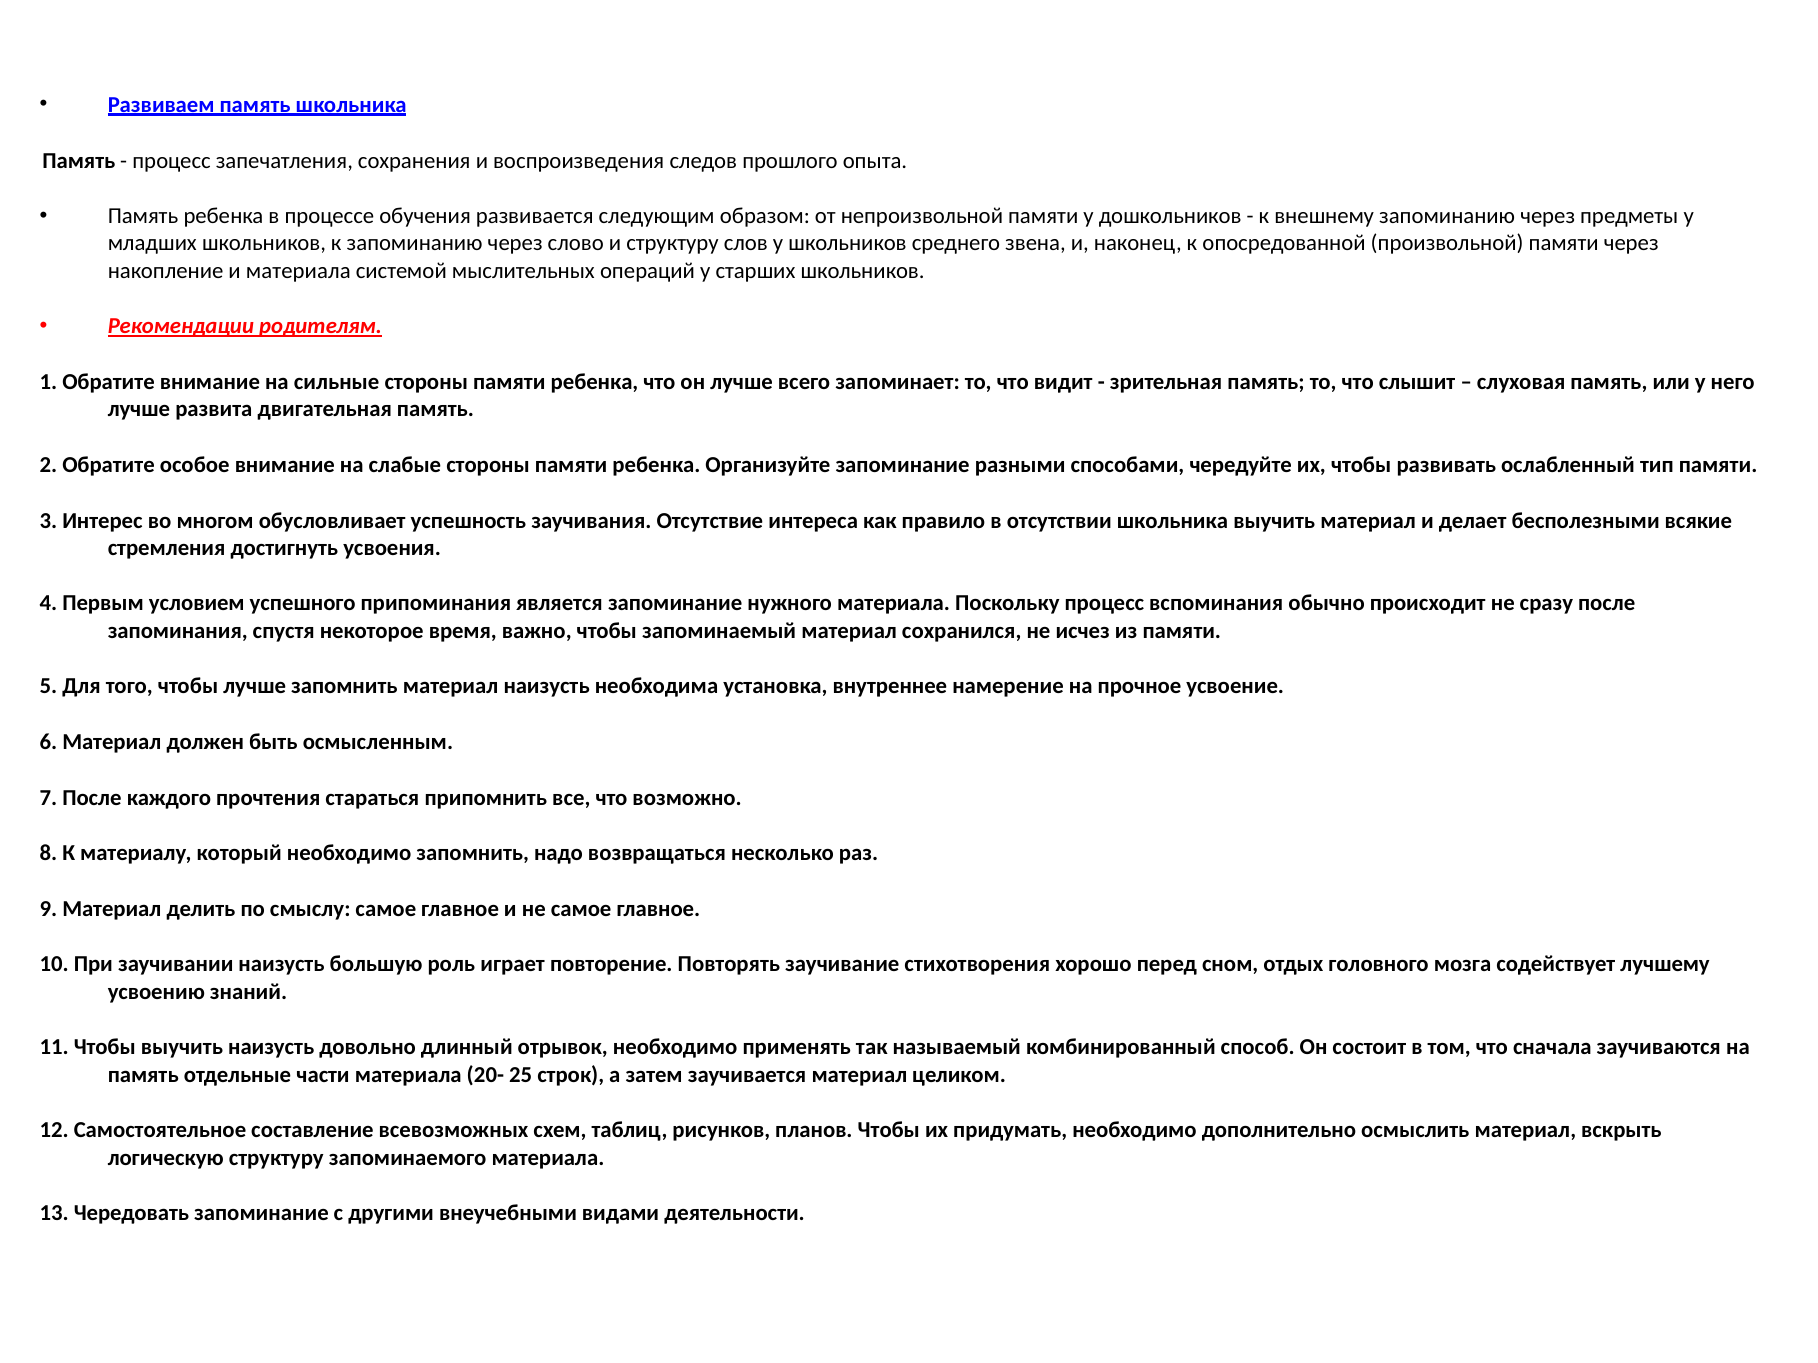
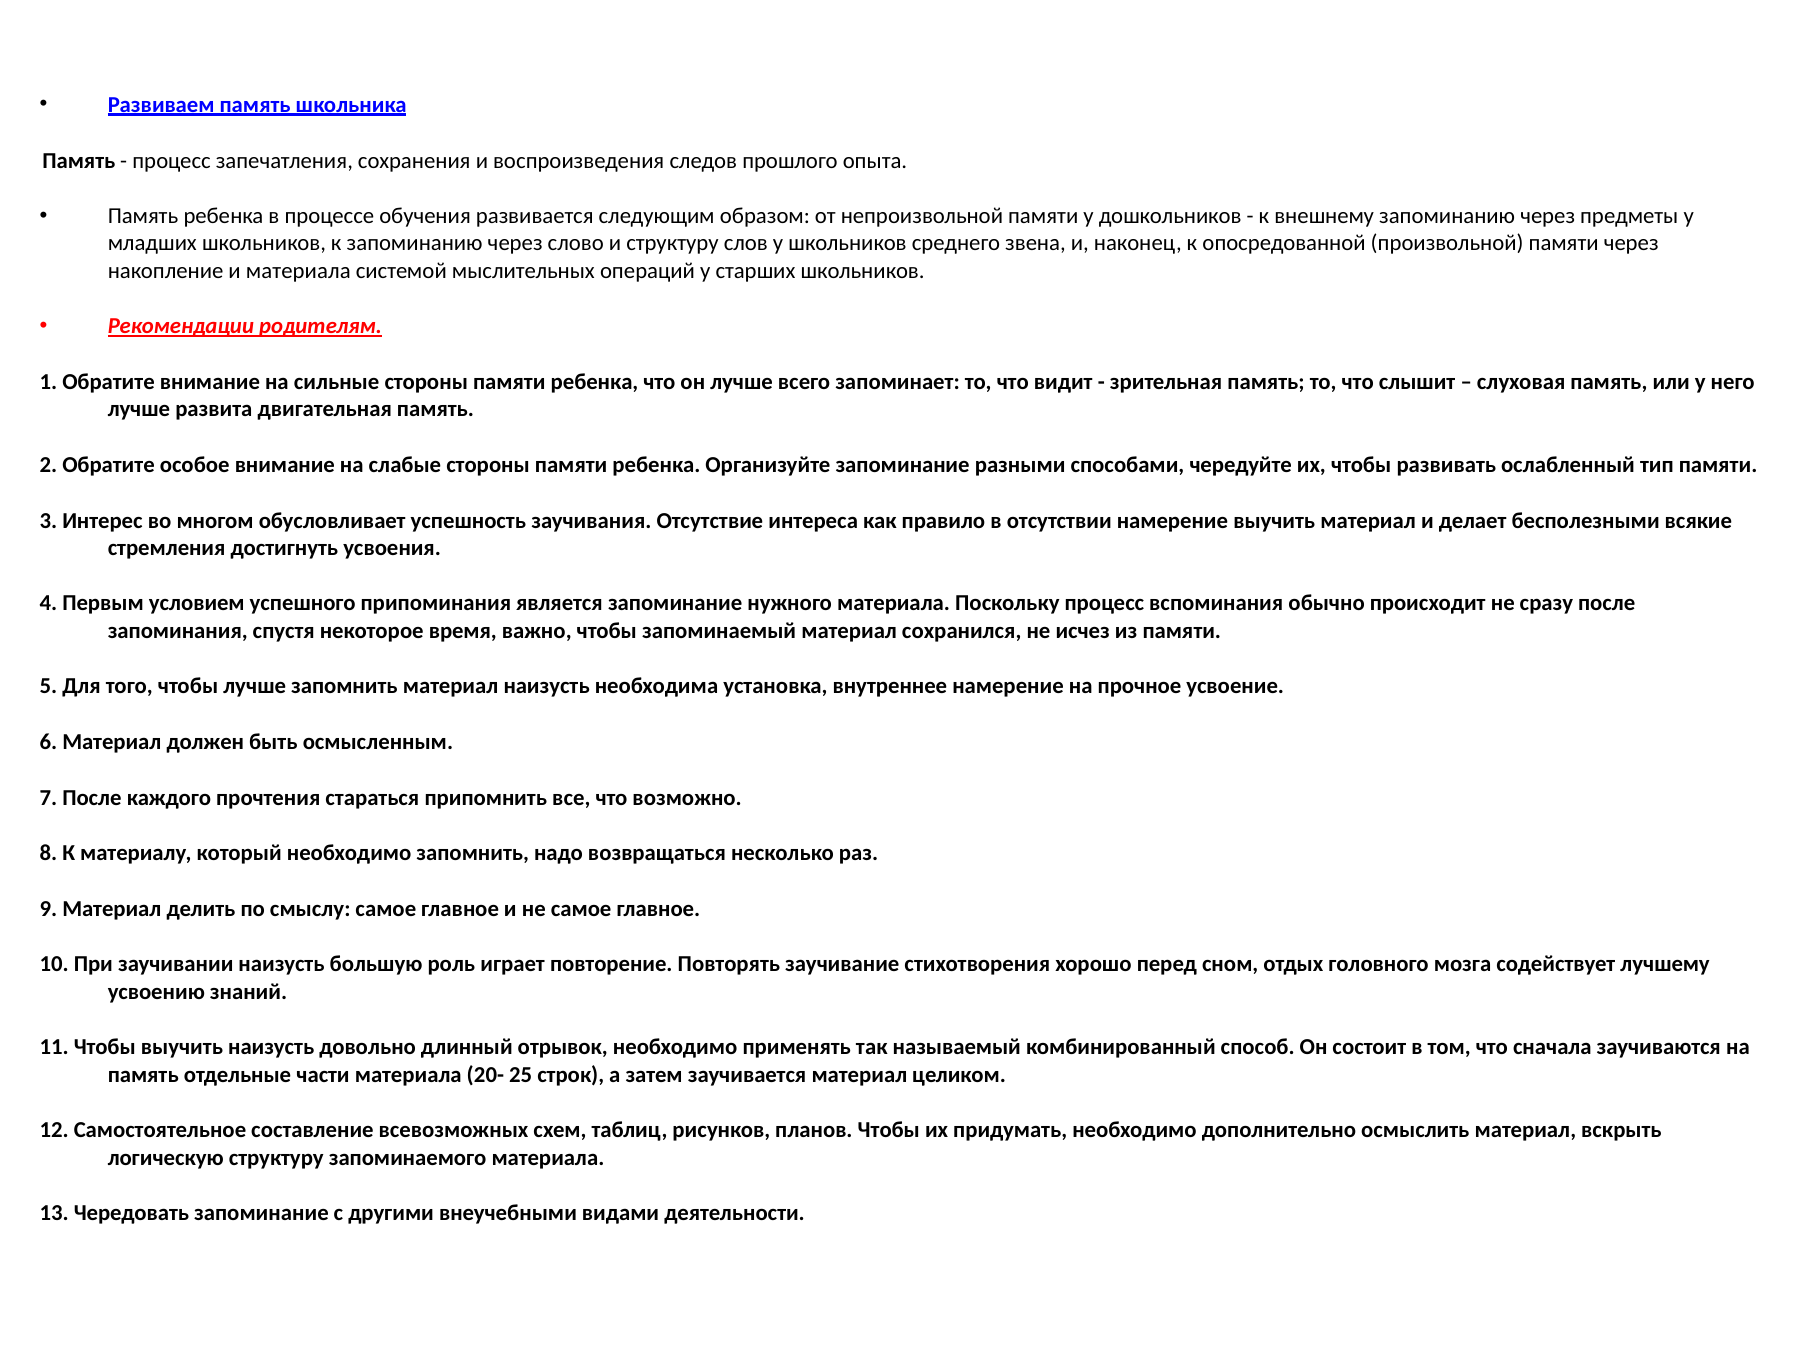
отсутствии школьника: школьника -> намерение (1172, 521)
